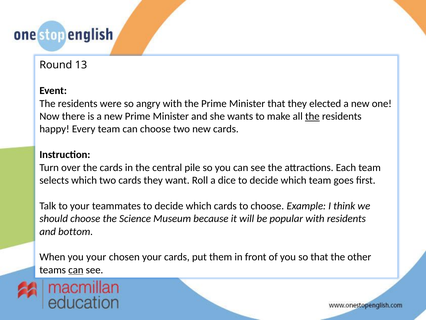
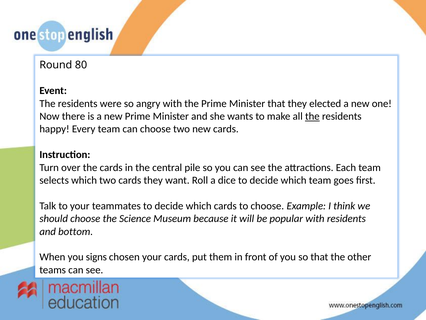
13: 13 -> 80 (81, 65)
you your: your -> signs (96, 257)
can underline: present -> none (76, 269)
